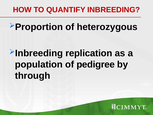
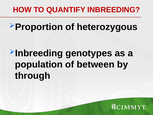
replication: replication -> genotypes (89, 53)
pedigree: pedigree -> between (96, 64)
